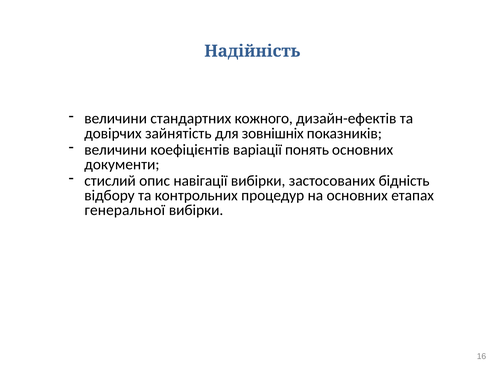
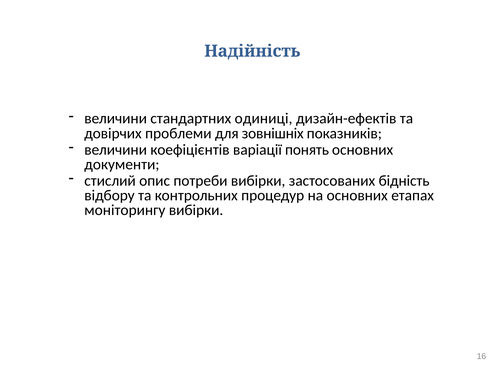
кожного: кожного -> одиниці (264, 118)
зайнятість: зайнятість -> проблеми (178, 133)
навігації: навігації -> потреби (200, 180)
генеральної: генеральної -> моніторингу (125, 210)
